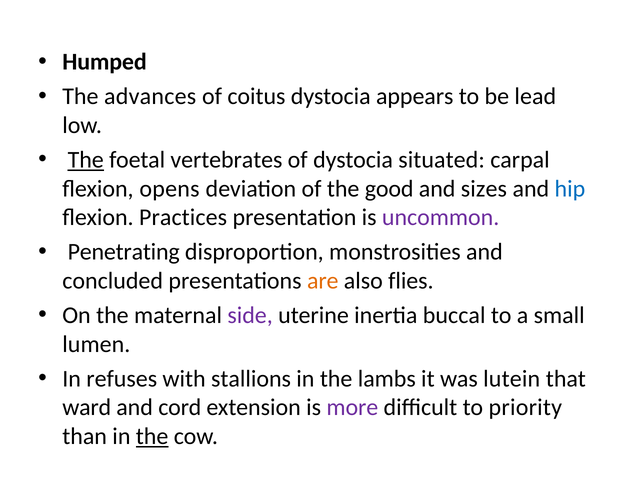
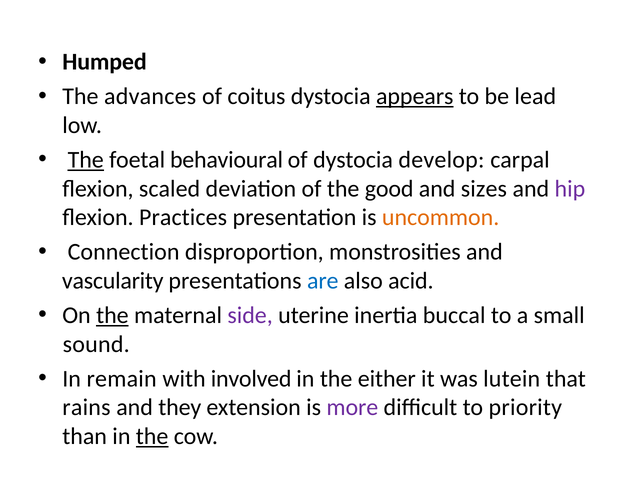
appears underline: none -> present (415, 96)
vertebrates: vertebrates -> behavioural (227, 160)
situated: situated -> develop (441, 160)
opens: opens -> scaled (170, 188)
hip colour: blue -> purple (570, 188)
uncommon colour: purple -> orange (441, 217)
Penetrating: Penetrating -> Connection (124, 252)
concluded: concluded -> vascularity (113, 280)
are colour: orange -> blue (323, 280)
flies: flies -> acid (411, 280)
the underline: none -> present (112, 315)
lumen: lumen -> sound (96, 344)
refuses: refuses -> remain (122, 378)
stallions: stallions -> involved (251, 378)
lambs: lambs -> either (387, 378)
ward: ward -> rains (86, 407)
cord: cord -> they (180, 407)
